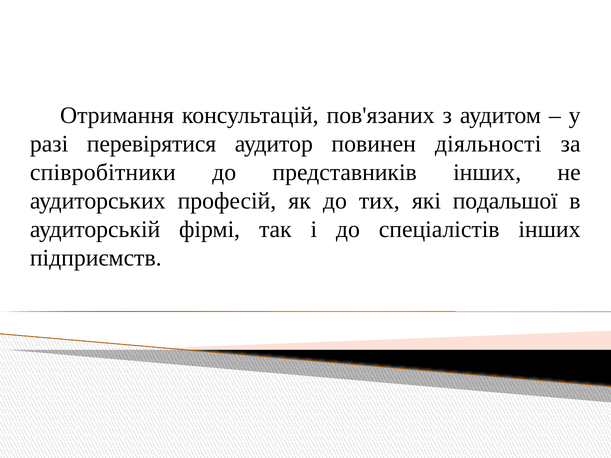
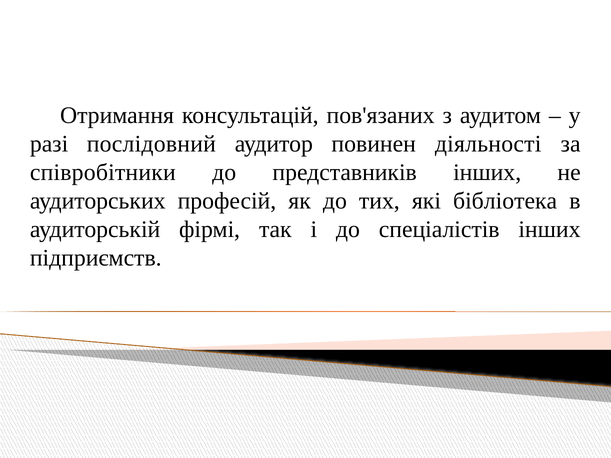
перевірятися: перевірятися -> послідовний (151, 144)
подальшої: подальшої -> бібліотека (505, 201)
